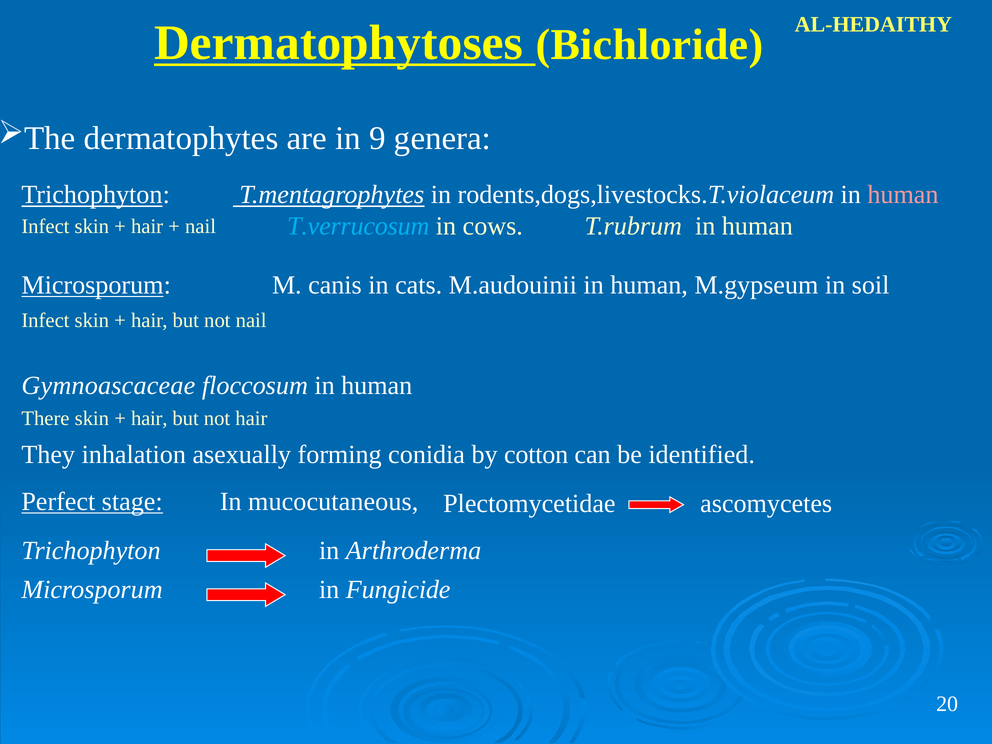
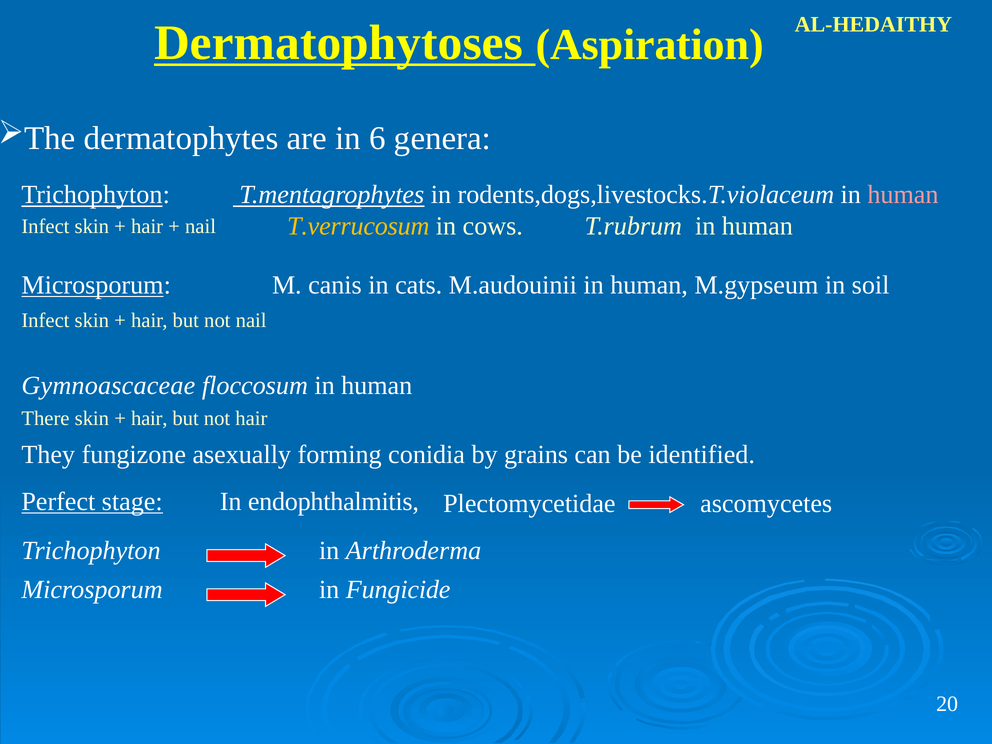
Bichloride: Bichloride -> Aspiration (650, 45)
9: 9 -> 6 (377, 138)
T.verrucosum colour: light blue -> yellow (358, 226)
inhalation: inhalation -> fungizone (134, 455)
cotton: cotton -> grains (536, 455)
mucocutaneous: mucocutaneous -> endophthalmitis (333, 502)
